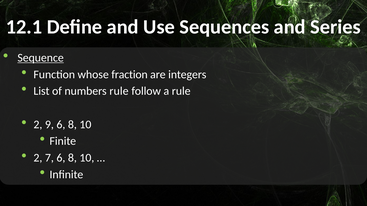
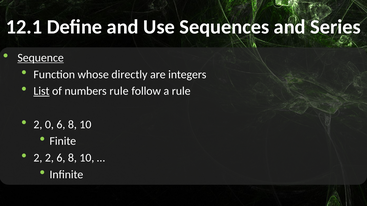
fraction: fraction -> directly (129, 75)
List underline: none -> present (41, 91)
9: 9 -> 0 (49, 125)
2 7: 7 -> 2 (49, 158)
